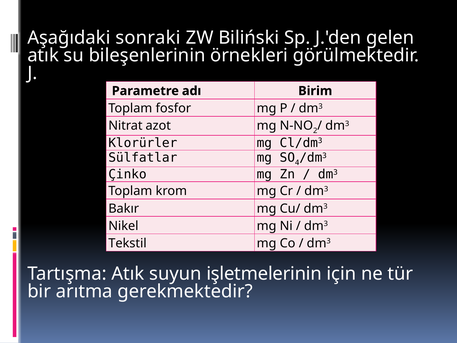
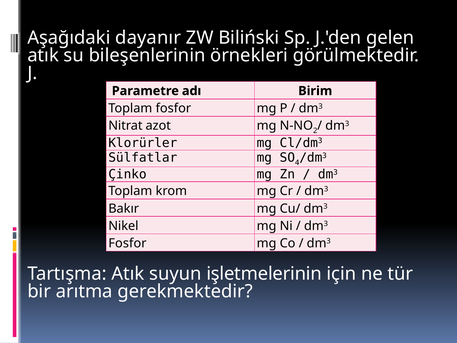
sonraki: sonraki -> dayanır (148, 38)
Tekstil: Tekstil -> Fosfor (127, 243)
